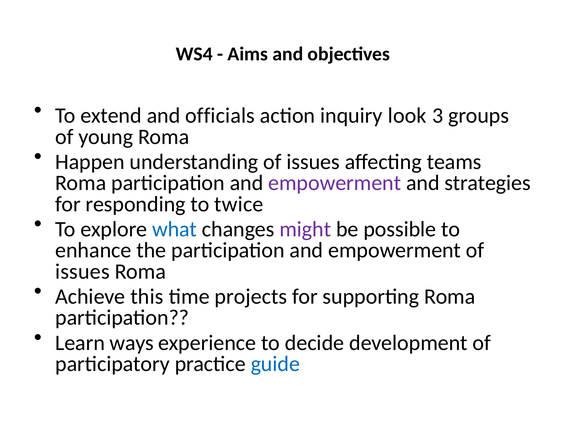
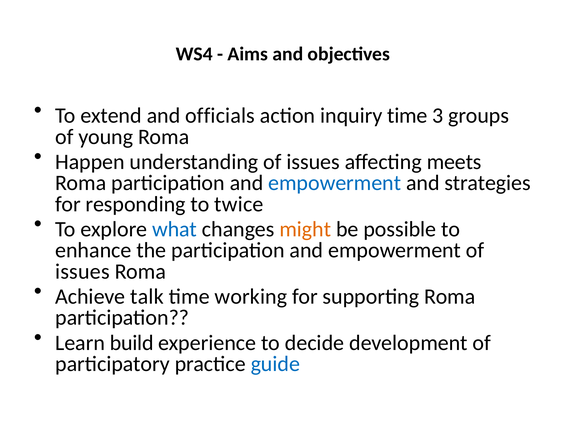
inquiry look: look -> time (407, 116)
teams: teams -> meets (454, 162)
empowerment colour: purple -> blue (335, 183)
might colour: purple -> orange (305, 230)
this: this -> talk (147, 297)
projects: projects -> working (251, 297)
ways: ways -> build (132, 343)
